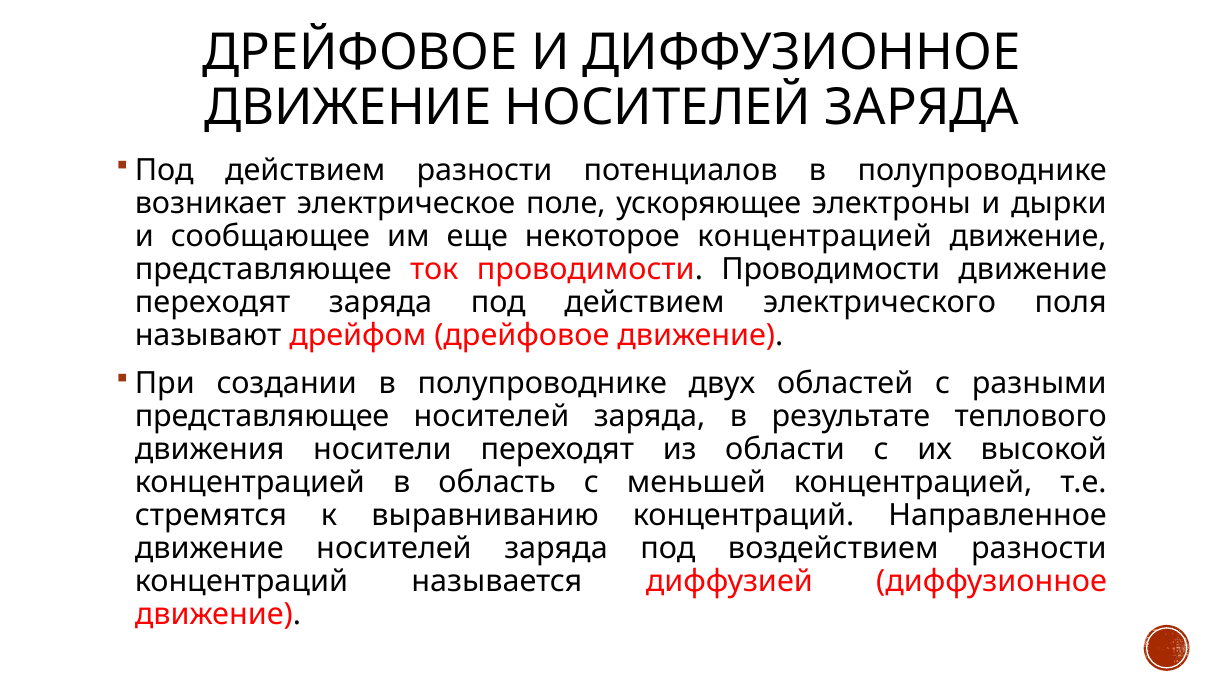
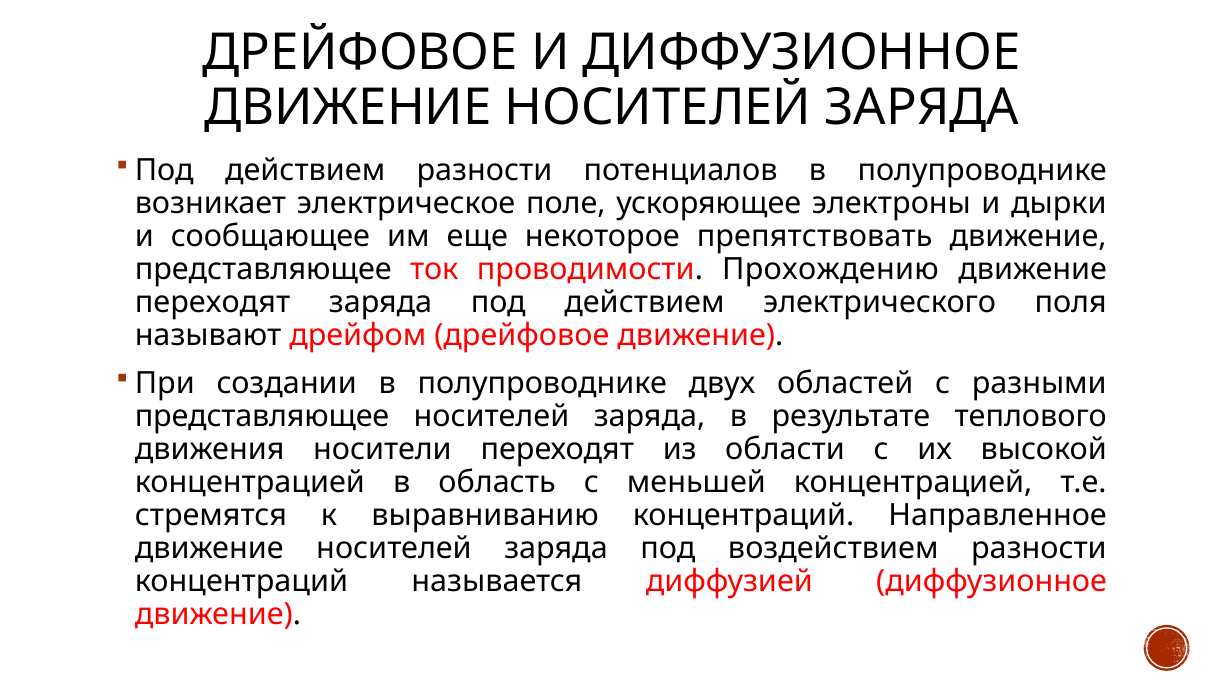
некоторое концентрацией: концентрацией -> препятствовать (815, 236)
проводимости Проводимости: Проводимости -> Прохождению (830, 269)
